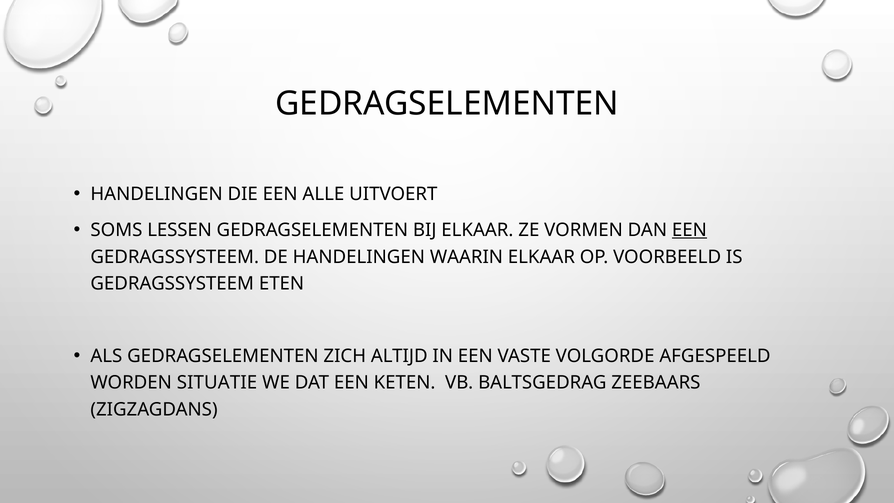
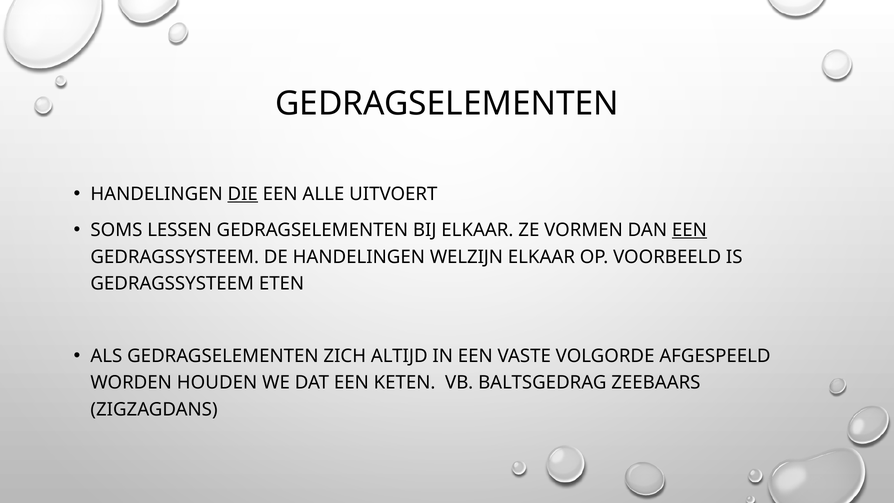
DIE underline: none -> present (243, 194)
WAARIN: WAARIN -> WELZIJN (466, 257)
SITUATIE: SITUATIE -> HOUDEN (217, 383)
